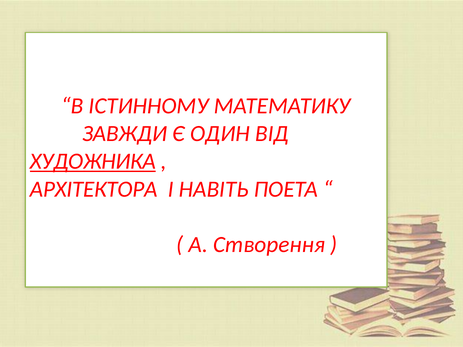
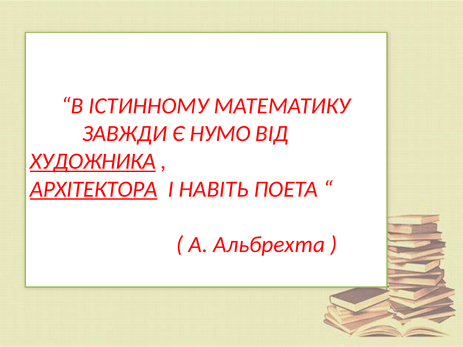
ОДИН: ОДИН -> НУМО (220, 134)
АРХІТЕКТОРА underline: none -> present (94, 189)
Створення: Створення -> Альбрехта (269, 245)
